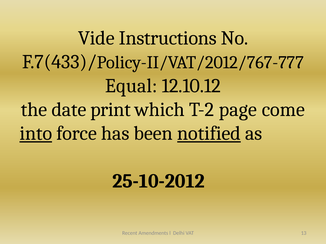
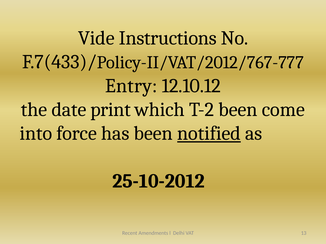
Equal: Equal -> Entry (131, 86)
T-2 page: page -> been (238, 110)
into underline: present -> none (36, 134)
